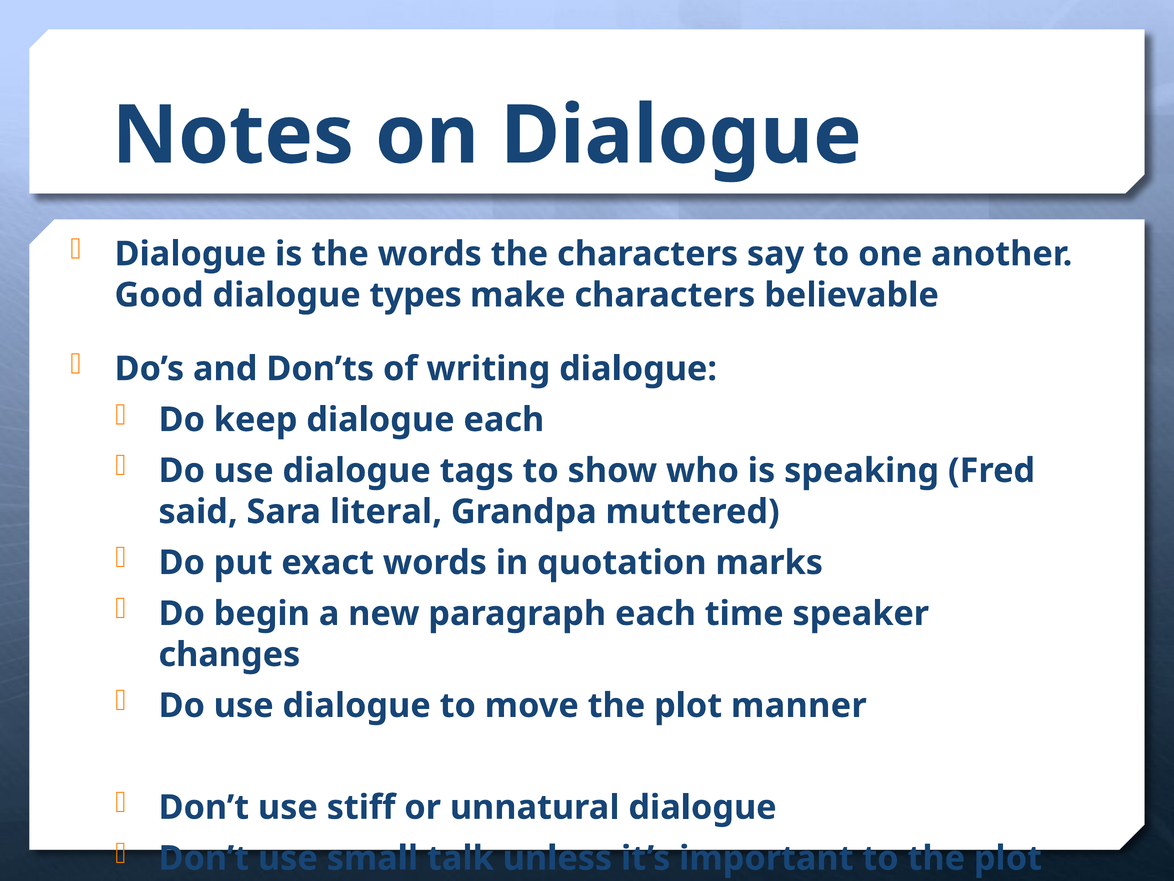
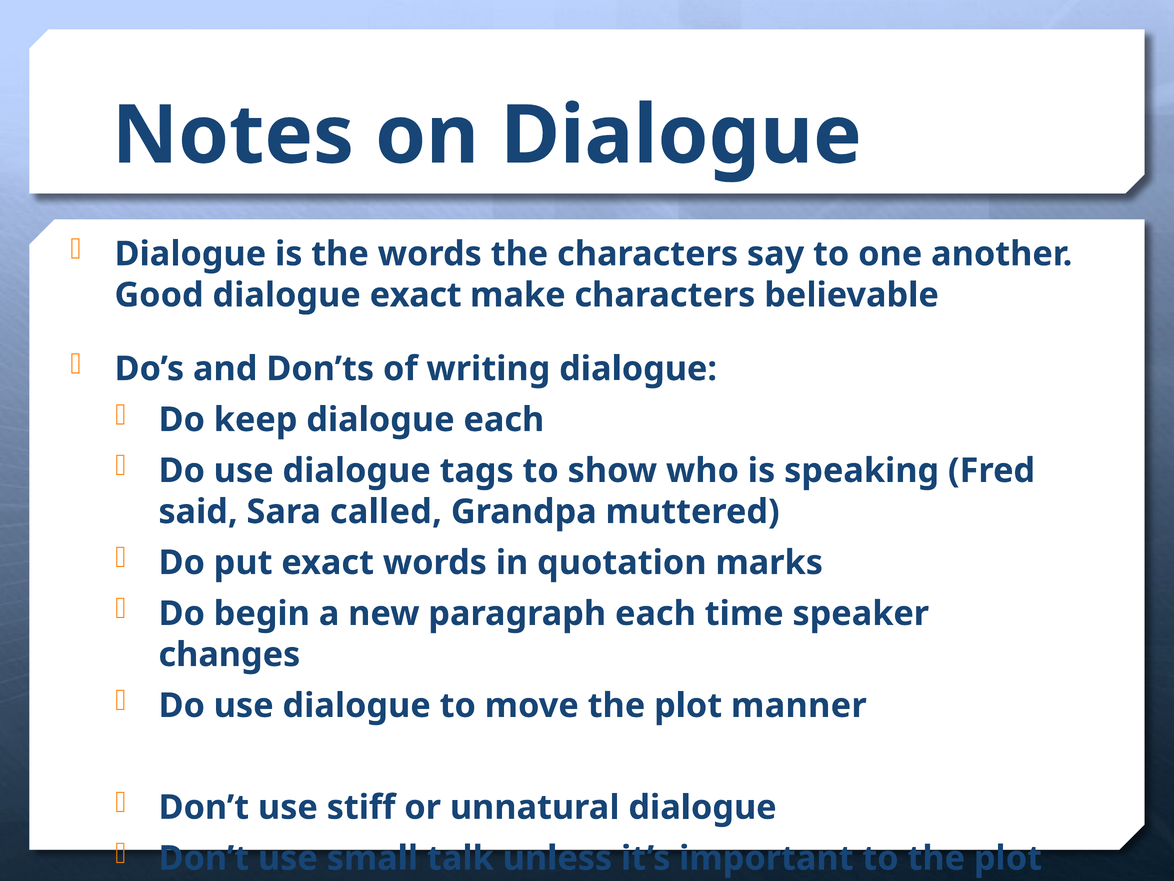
dialogue types: types -> exact (416, 295)
literal: literal -> called (386, 511)
